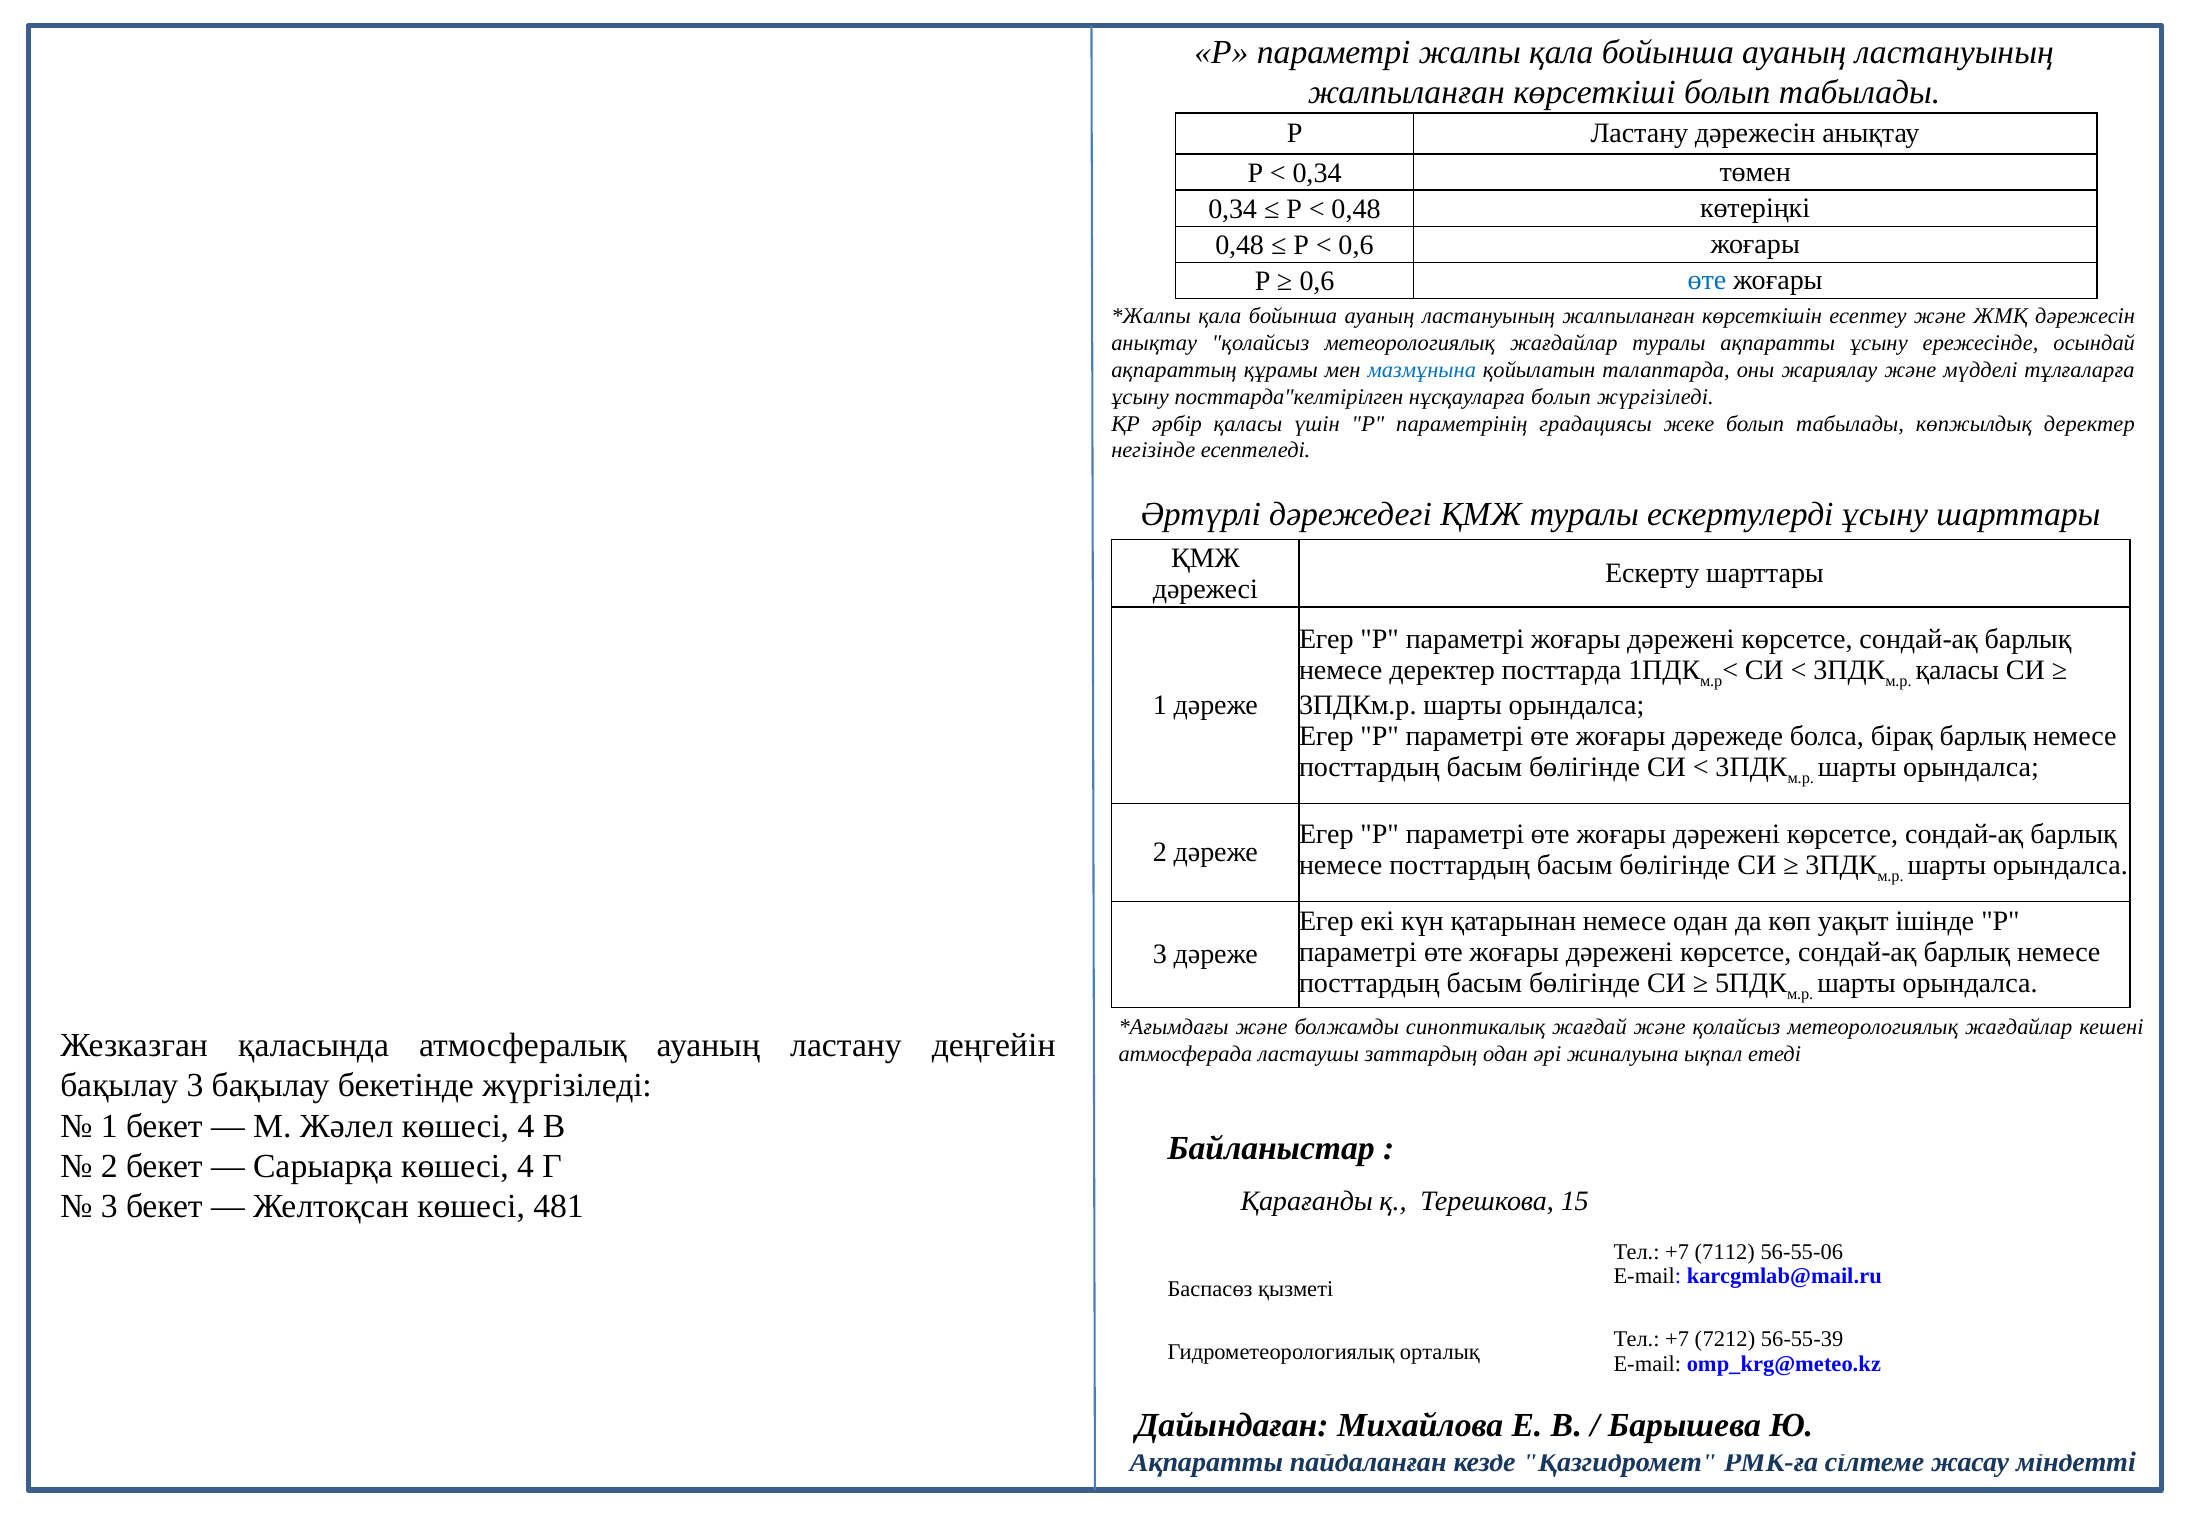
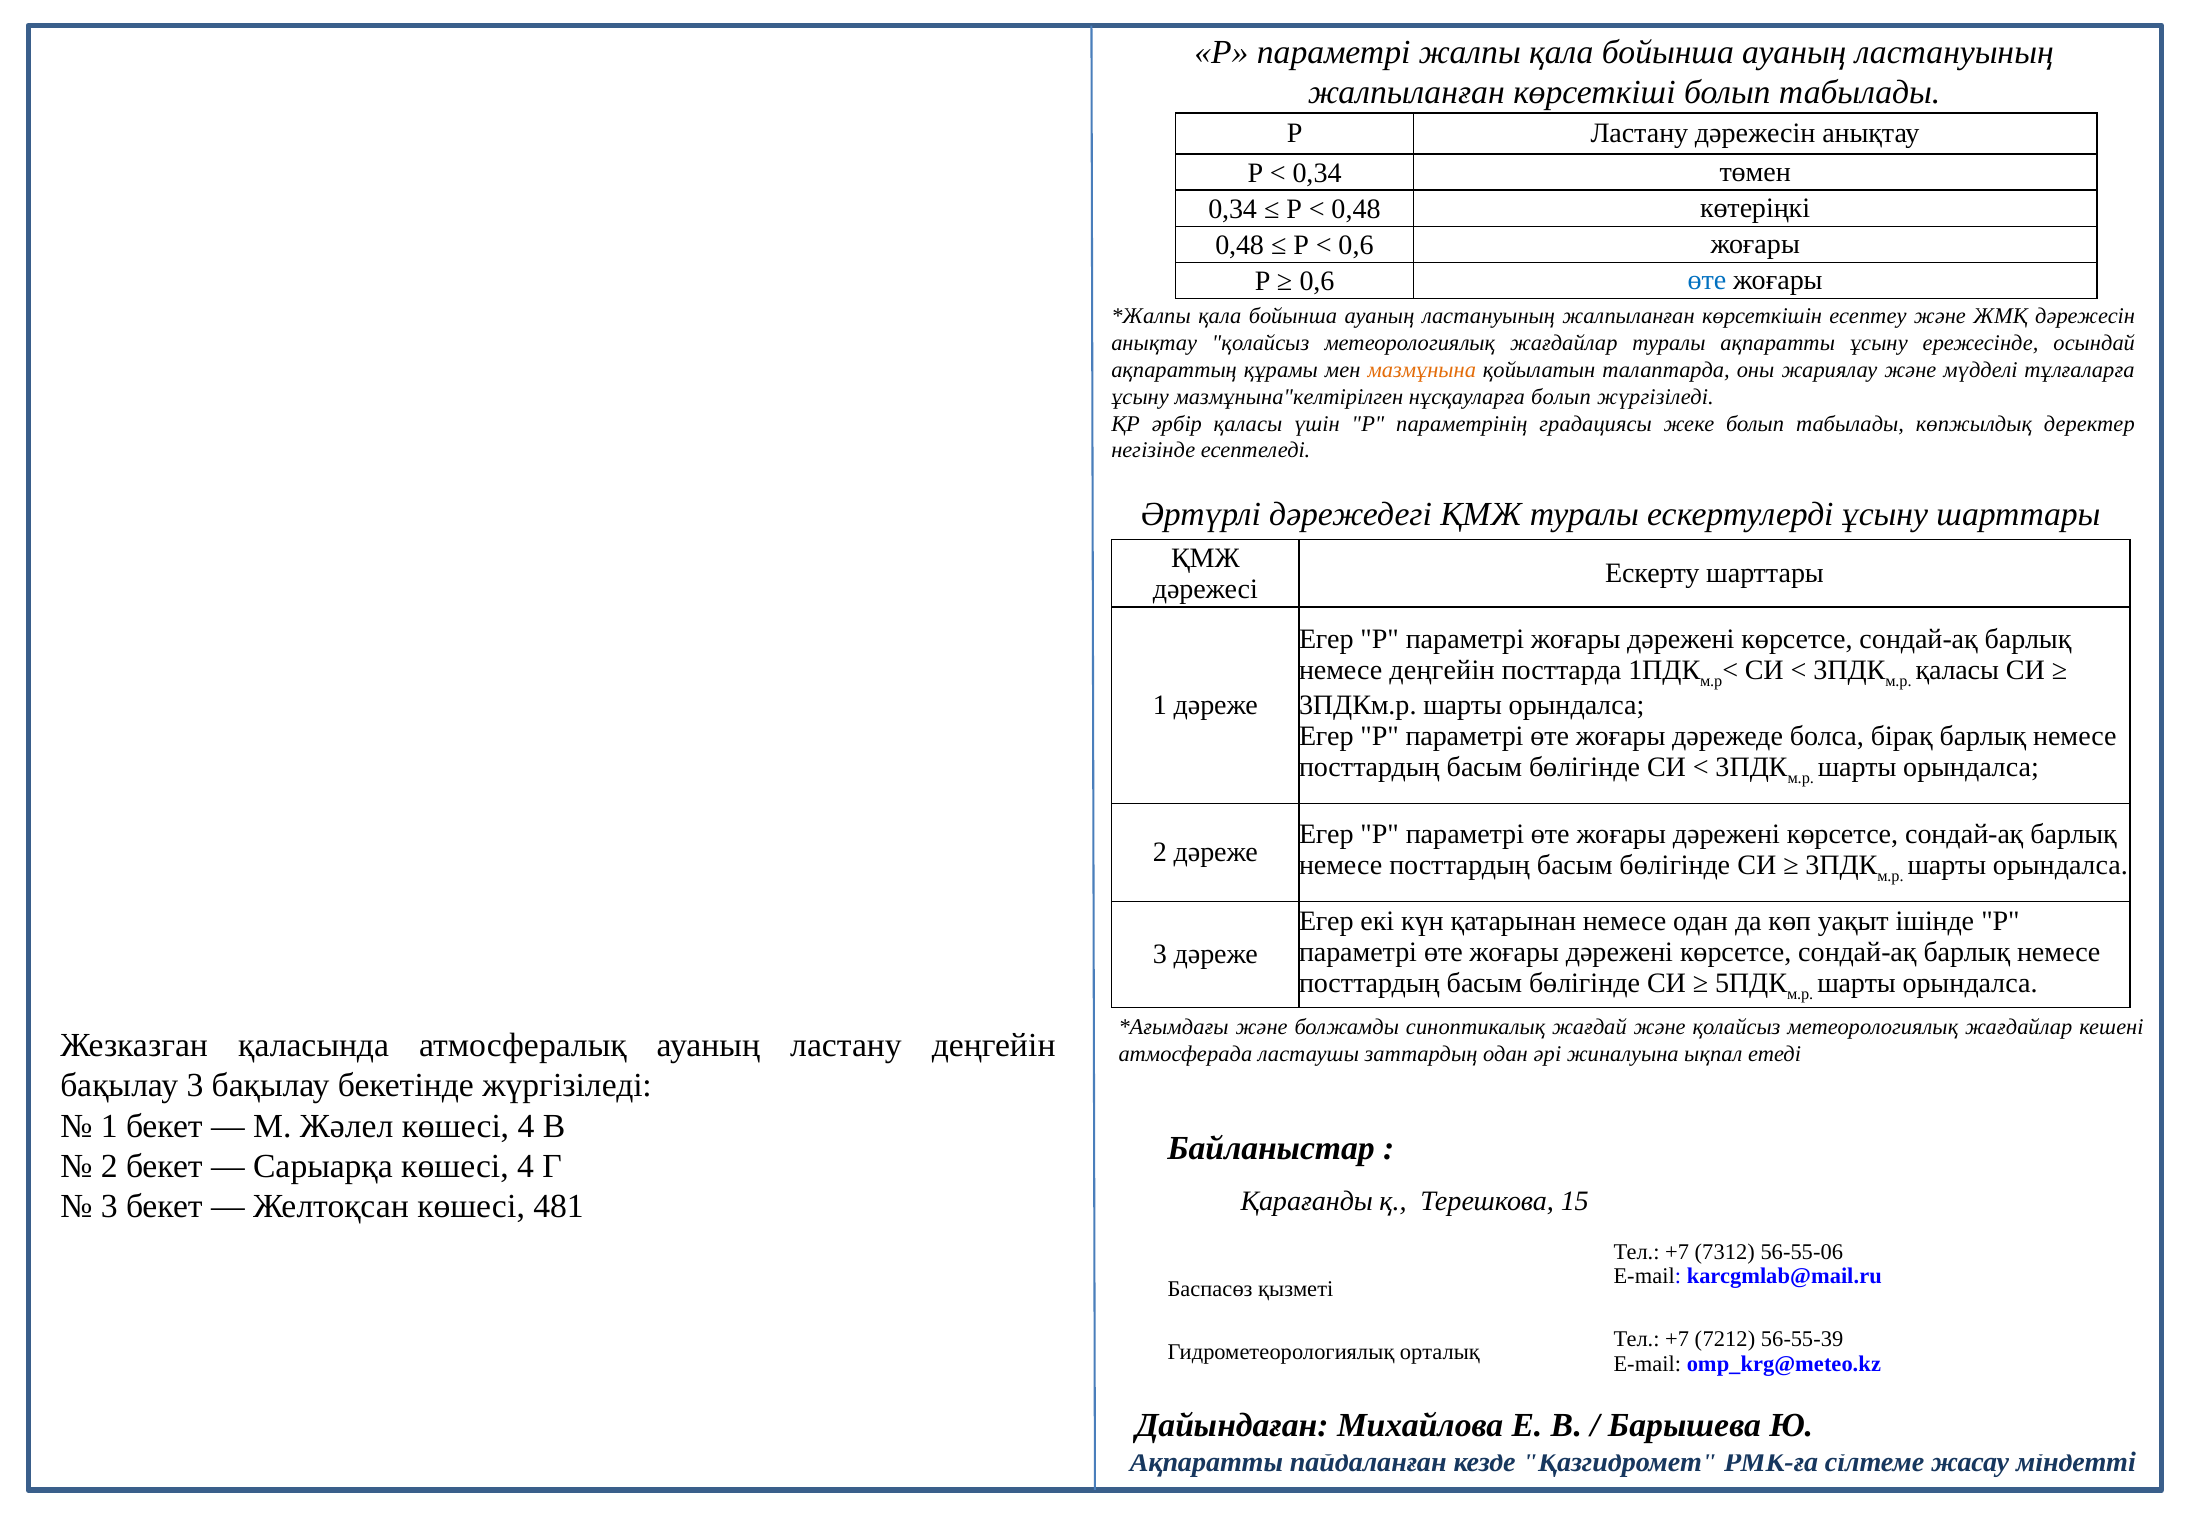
мазмұнына colour: blue -> orange (1422, 370)
посттарда"келтірілген: посттарда"келтірілген -> мазмұнына"келтірілген (1289, 397)
немесе деректер: деректер -> деңгейін (1442, 670)
7112: 7112 -> 7312 (1725, 1252)
